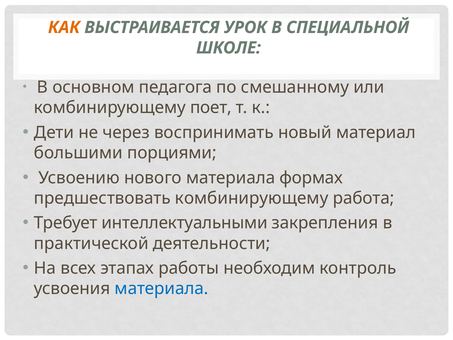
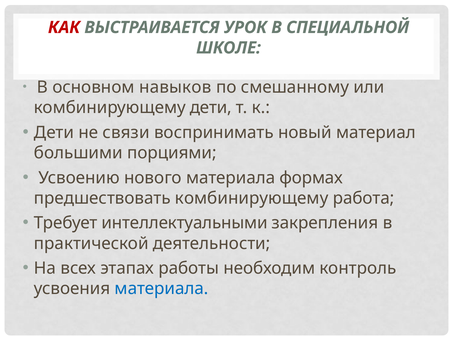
КАК colour: orange -> red (64, 27)
педагога: педагога -> навыков (175, 87)
комбинирующему поет: поет -> дети (211, 108)
через: через -> связи (126, 132)
